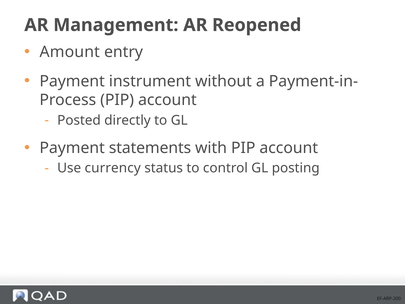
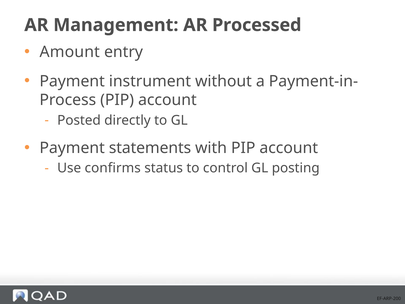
Reopened: Reopened -> Processed (257, 25)
currency: currency -> confirms (113, 168)
